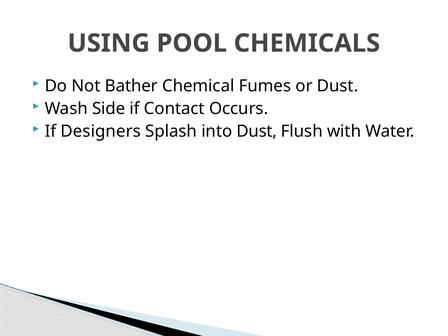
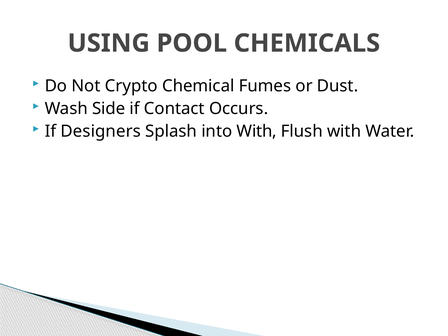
Bather: Bather -> Crypto (131, 86)
into Dust: Dust -> With (257, 131)
